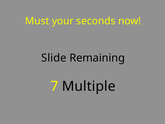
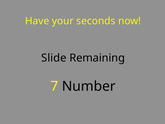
Must: Must -> Have (37, 21)
Multiple: Multiple -> Number (89, 86)
